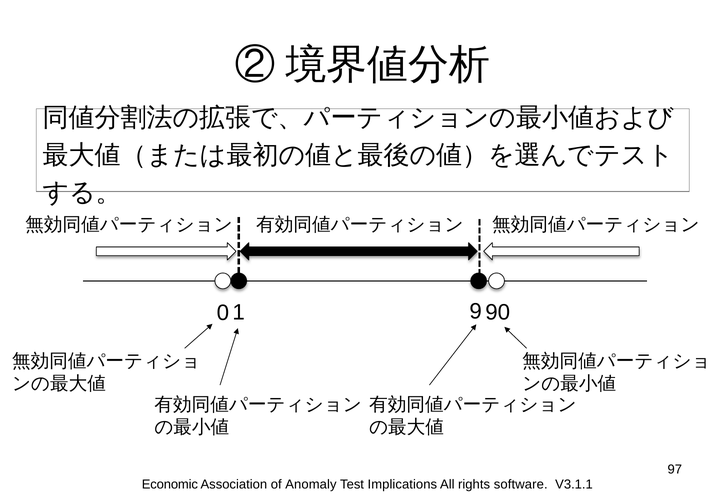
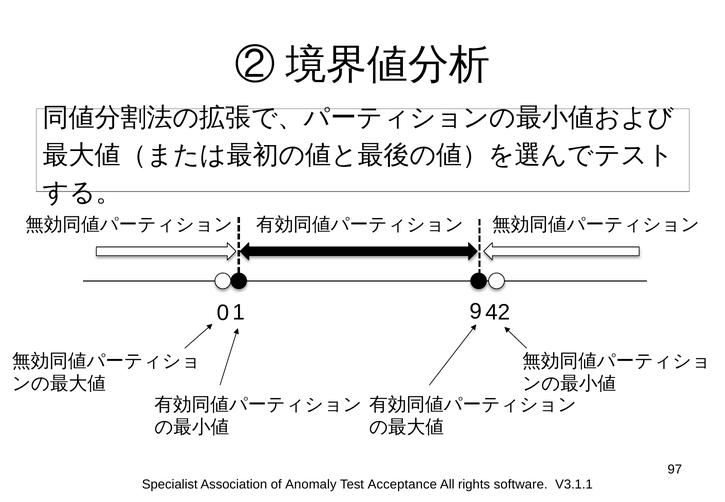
90: 90 -> 42 (498, 312)
Economic: Economic -> Specialist (170, 484)
Implications: Implications -> Acceptance (402, 484)
